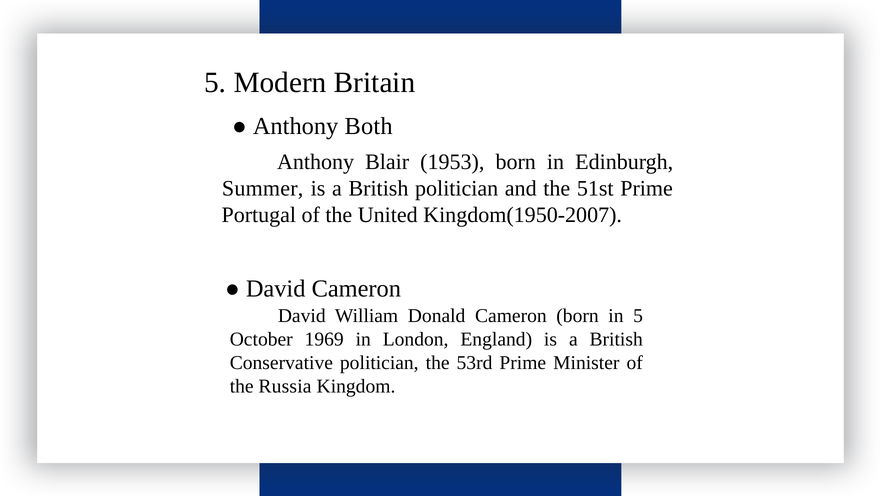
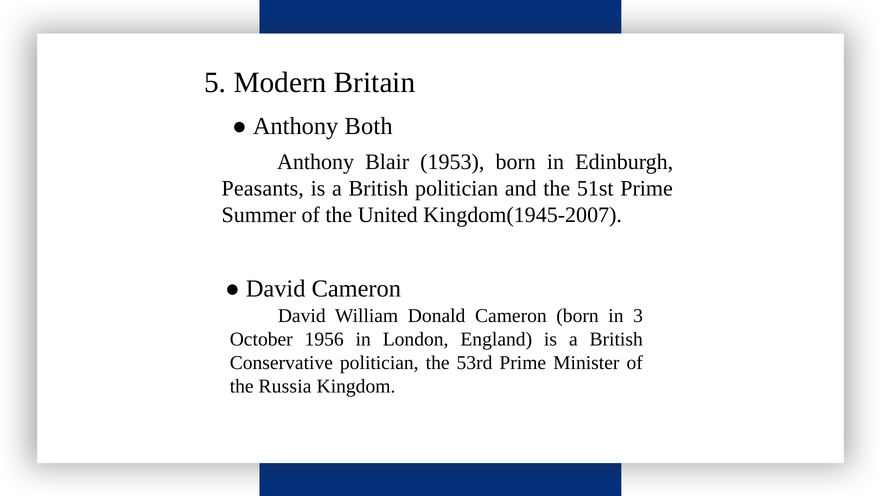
Summer: Summer -> Peasants (263, 188)
Portugal: Portugal -> Summer (259, 215)
Kingdom(1950-2007: Kingdom(1950-2007 -> Kingdom(1945-2007 (523, 215)
in 5: 5 -> 3 (638, 316)
1969: 1969 -> 1956 (324, 339)
